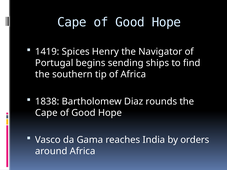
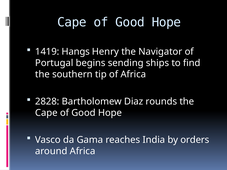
Spices: Spices -> Hangs (76, 52)
1838: 1838 -> 2828 (47, 102)
